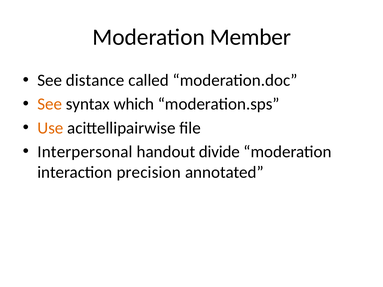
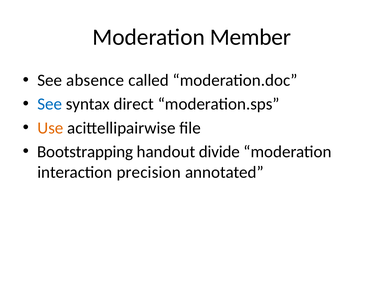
distance: distance -> absence (95, 80)
See colour: orange -> blue (50, 104)
which: which -> direct (134, 104)
Interpersonal: Interpersonal -> Bootstrapping (85, 152)
